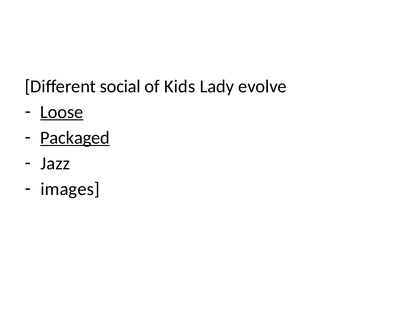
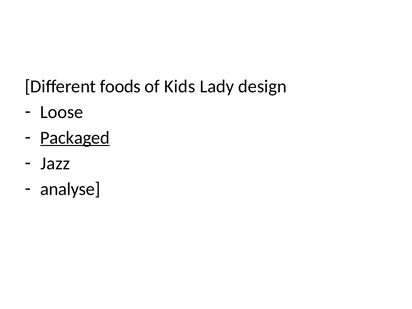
social: social -> foods (120, 86)
evolve: evolve -> design (262, 86)
Loose underline: present -> none (62, 112)
images: images -> analyse (70, 189)
